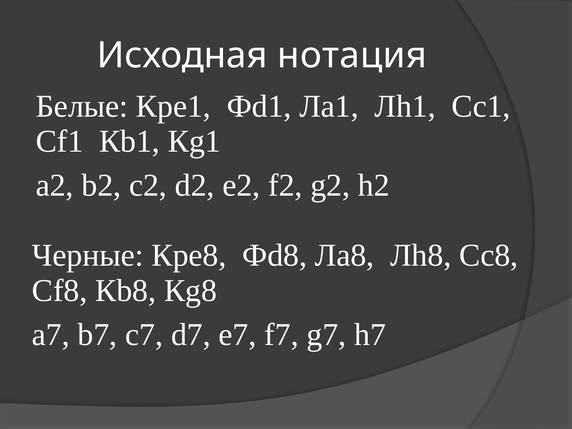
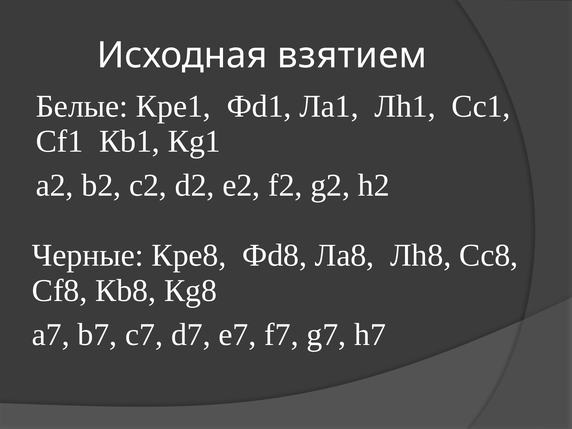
нотация: нотация -> взятием (352, 55)
